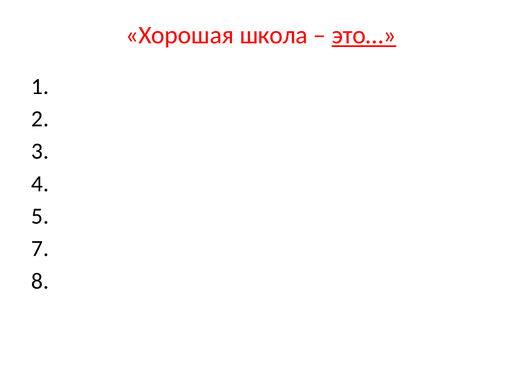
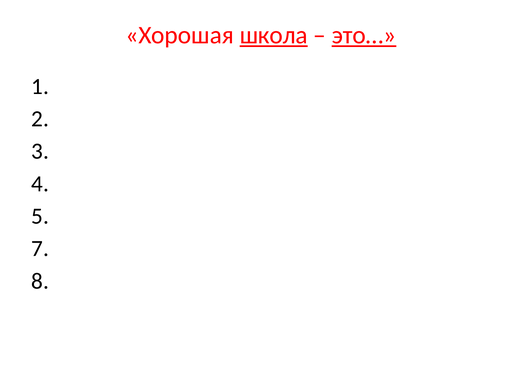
школа underline: none -> present (274, 35)
